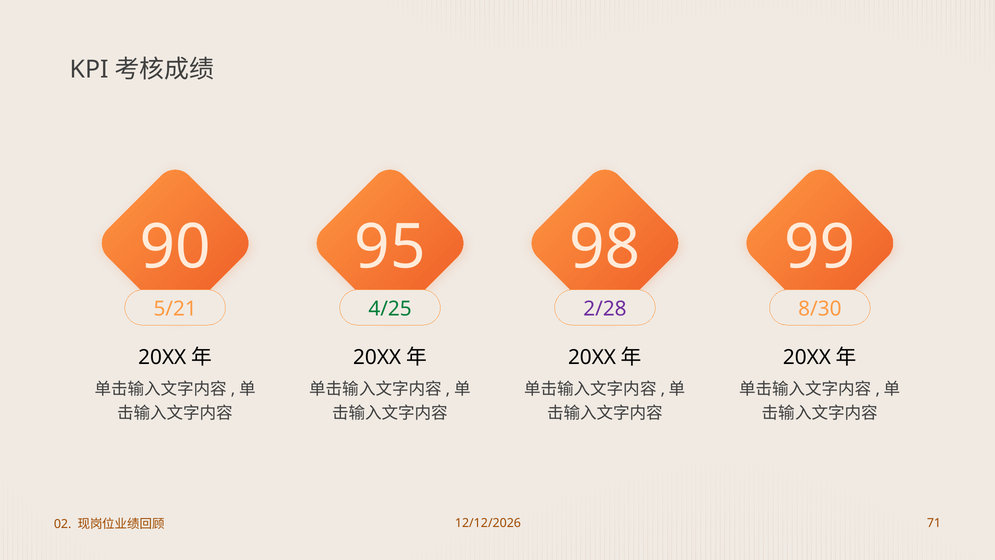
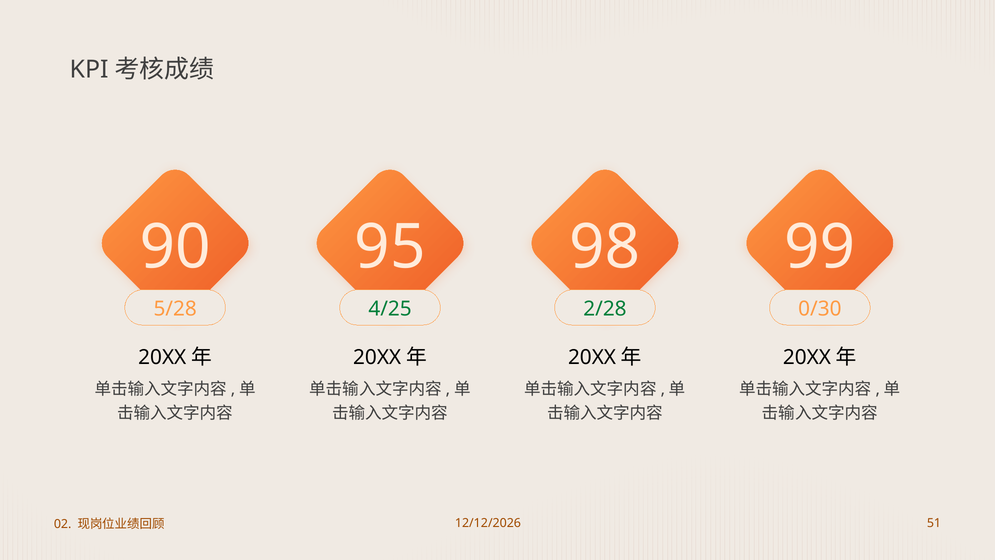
5/21: 5/21 -> 5/28 (175, 309)
2/28 colour: purple -> green (605, 309)
8/30: 8/30 -> 0/30 (820, 309)
71: 71 -> 51 (934, 523)
